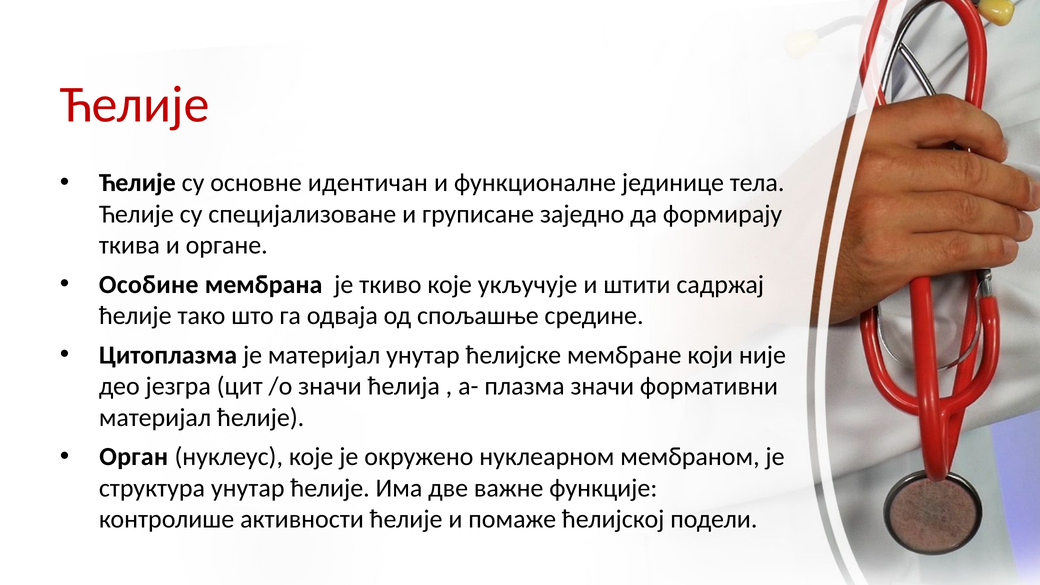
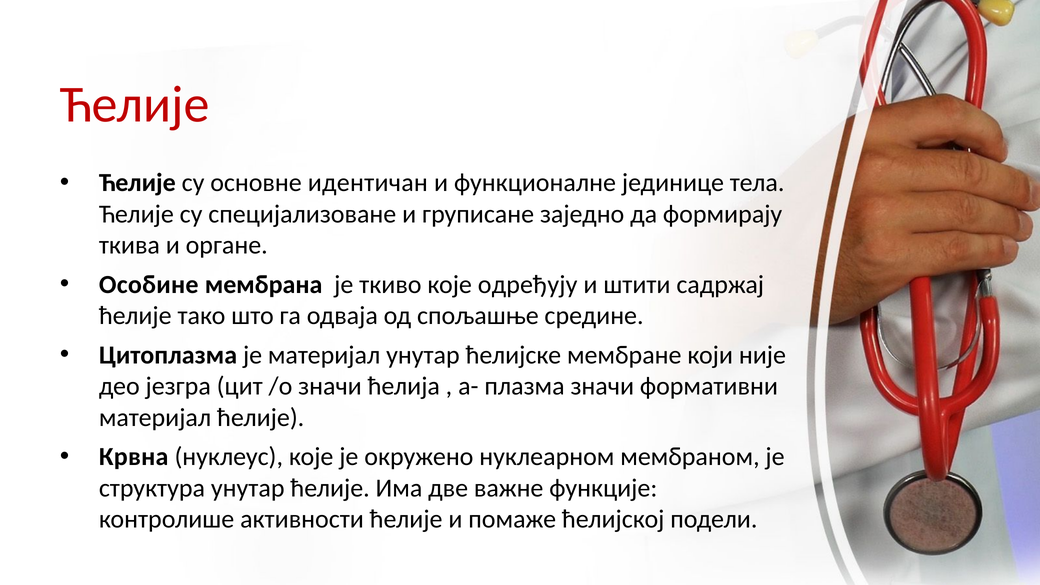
укључује: укључује -> одређују (528, 285)
Орган: Орган -> Крвна (134, 457)
